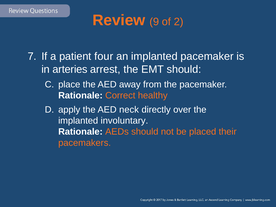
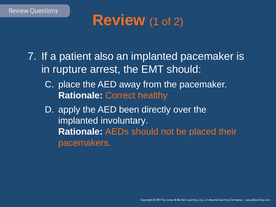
9: 9 -> 1 (154, 22)
four: four -> also (104, 56)
arteries: arteries -> rupture (70, 69)
neck: neck -> been (129, 110)
